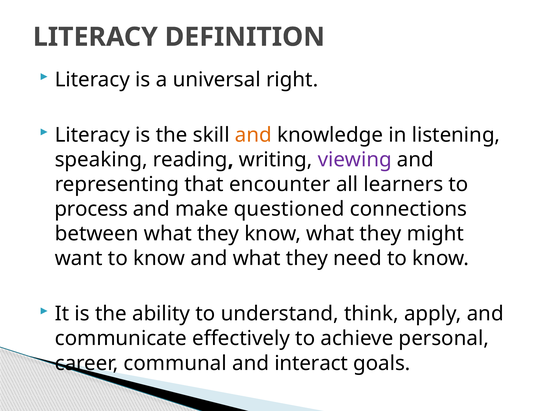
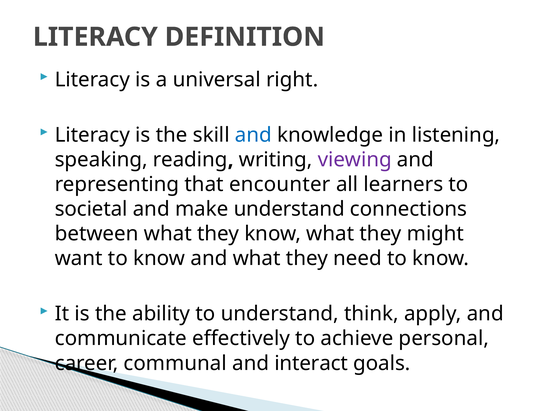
and colour: orange -> blue (253, 135)
process: process -> societal (91, 209)
make questioned: questioned -> understand (289, 209)
